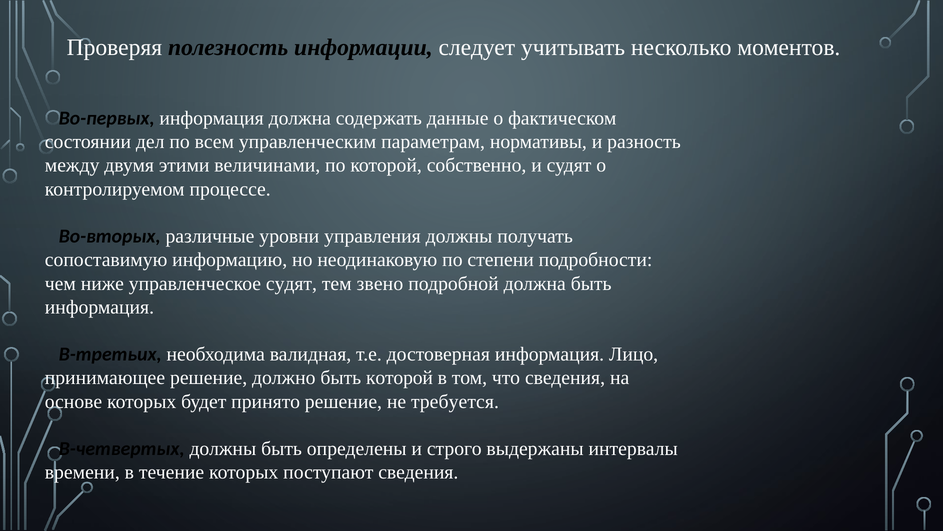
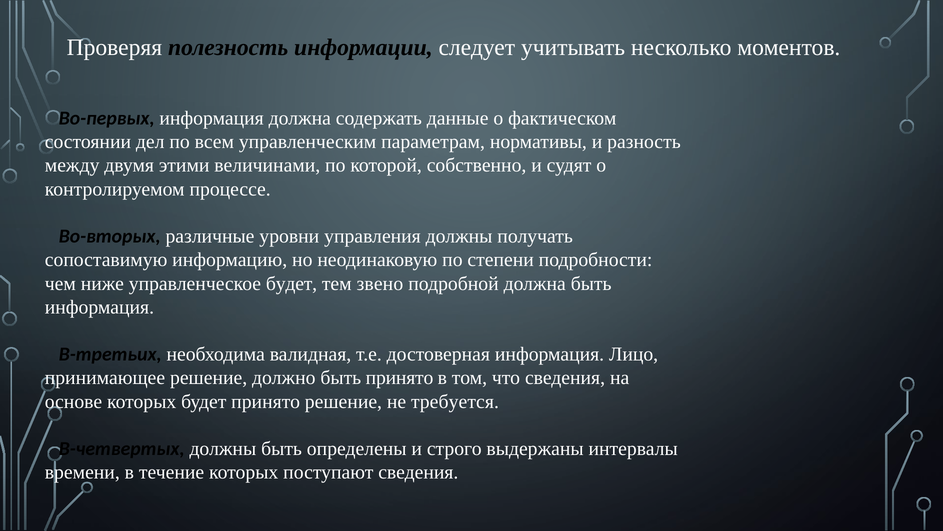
управленческое судят: судят -> будет (292, 283)
быть которой: которой -> принято (400, 378)
